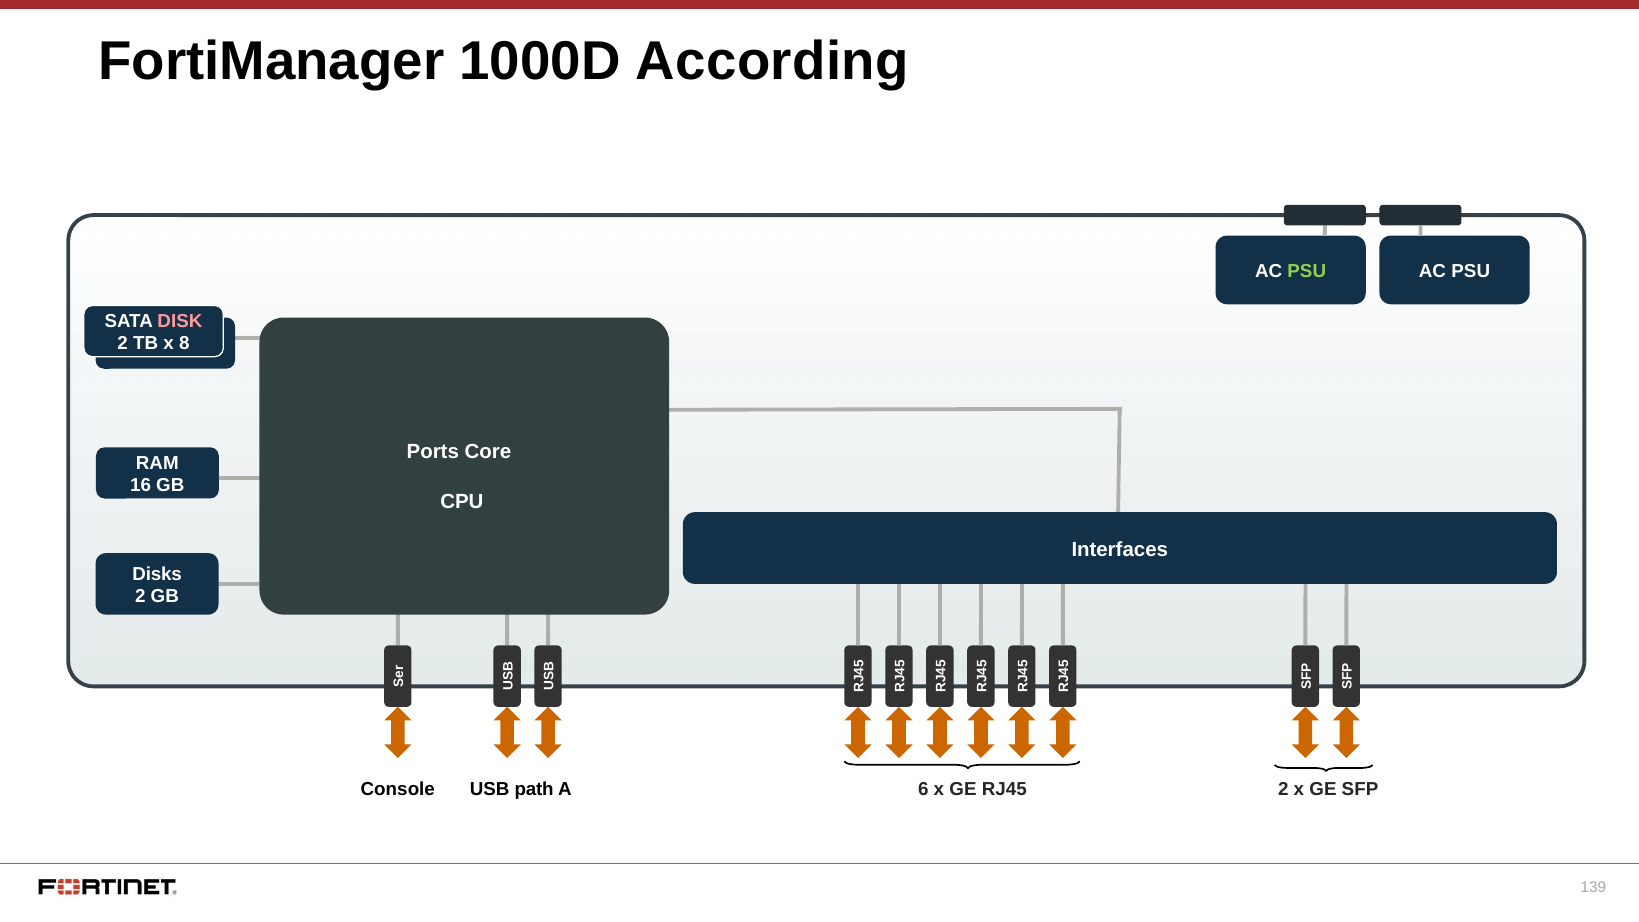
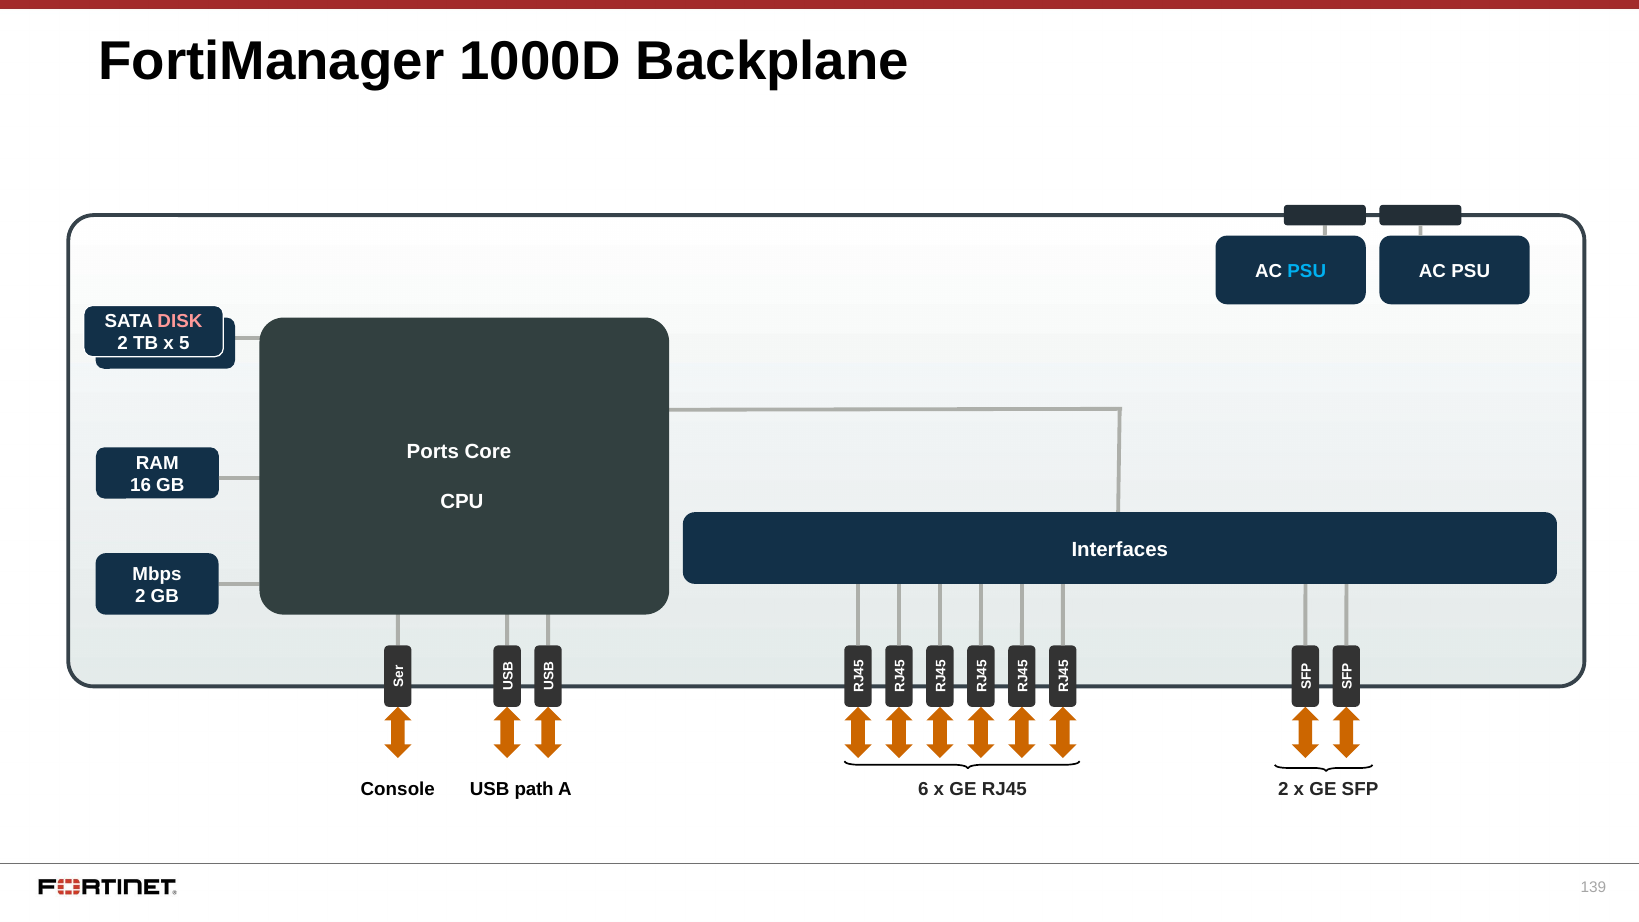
According: According -> Backplane (772, 61)
PSU colour: light green -> light blue (1307, 271)
x 8: 8 -> 5 (184, 344)
Disks: Disks -> Mbps (157, 574)
